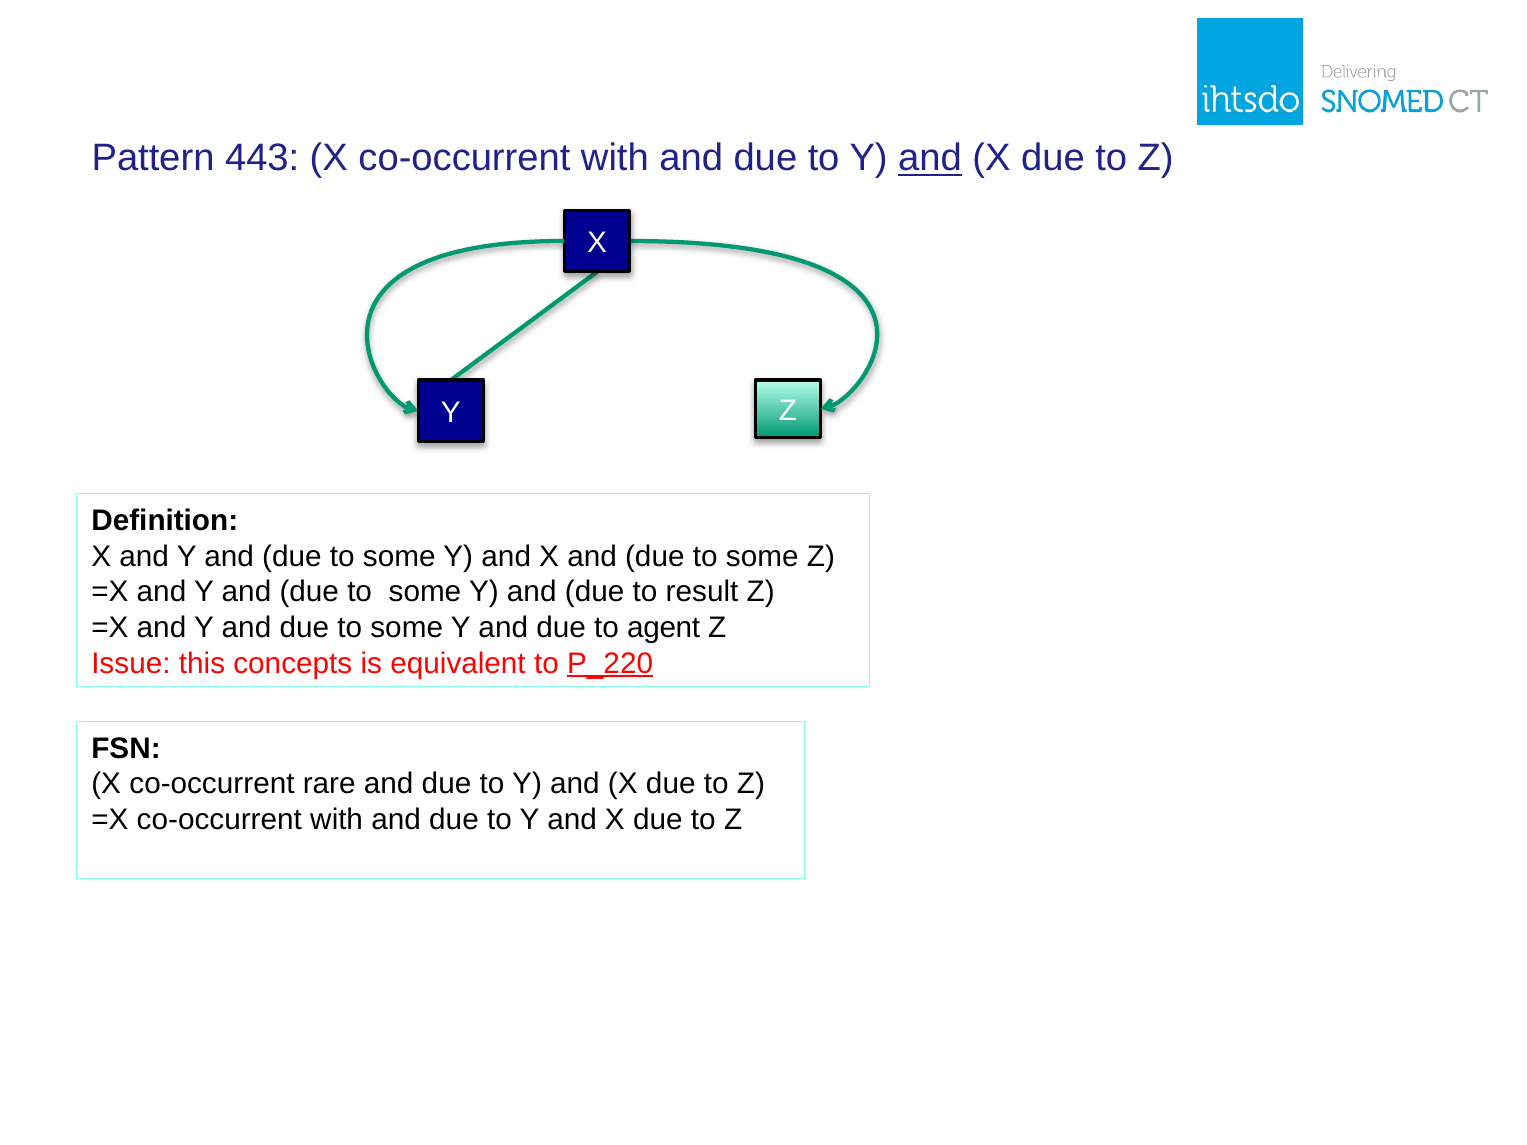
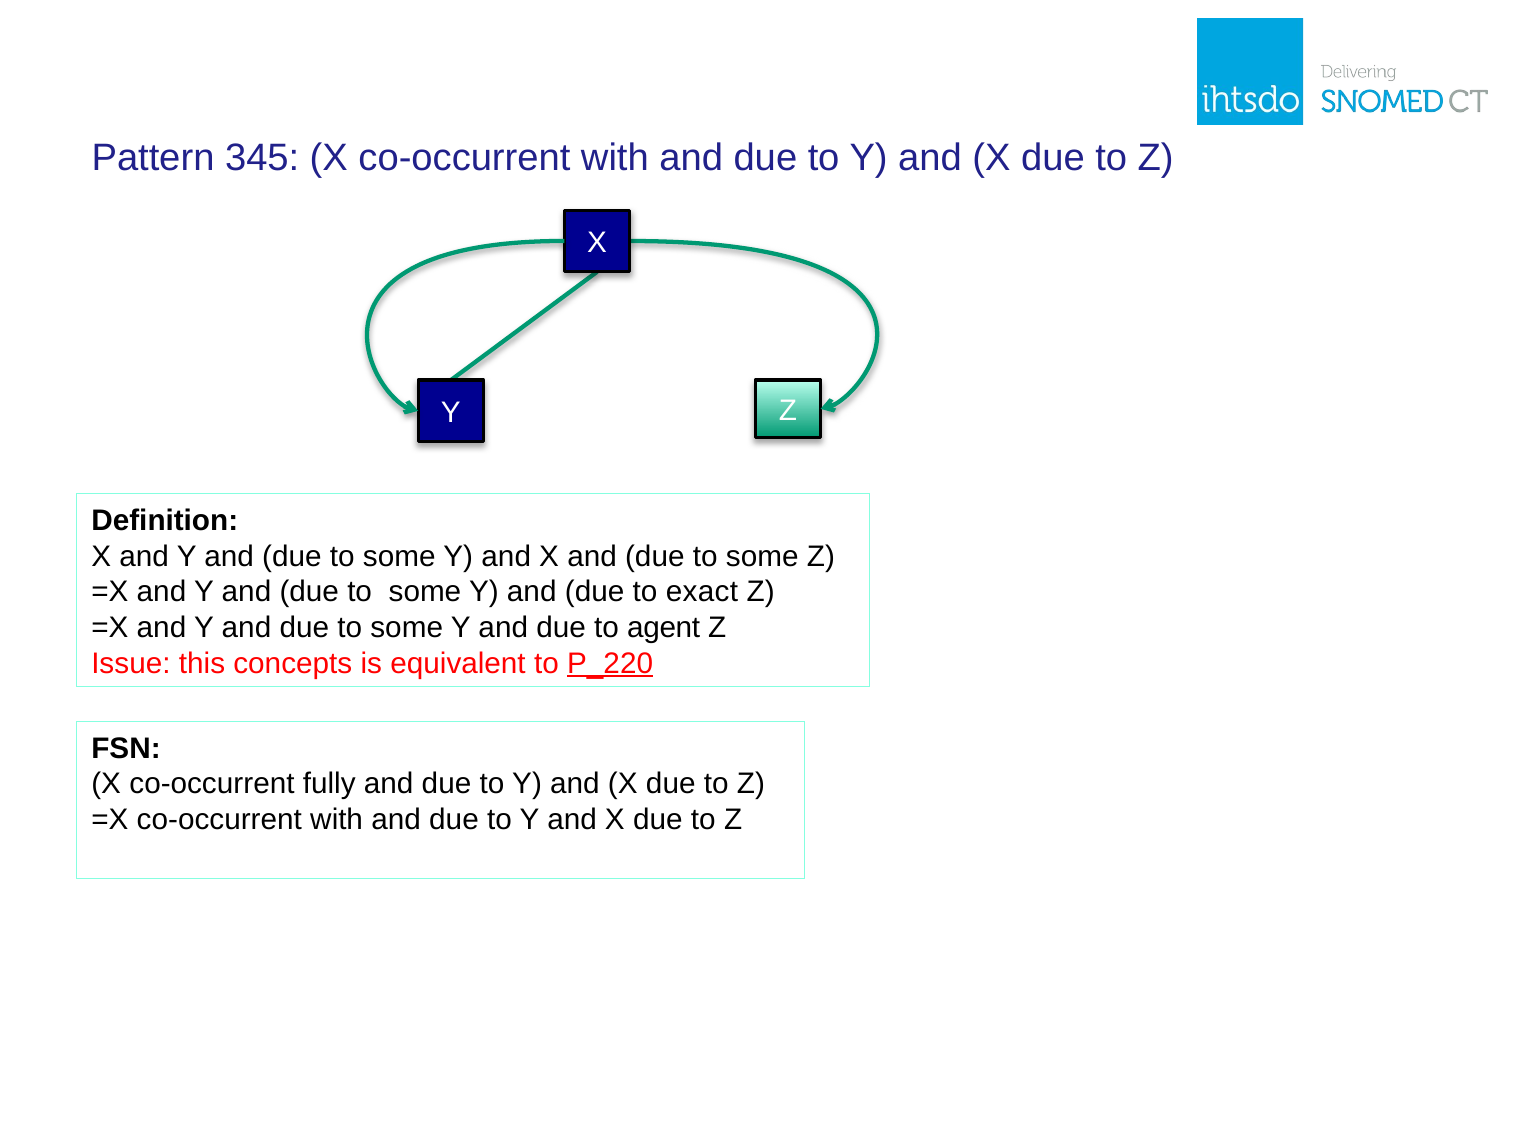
443: 443 -> 345 (262, 158)
and underline: present -> none (930, 158)
result: result -> exact (702, 592)
rare: rare -> fully (329, 784)
